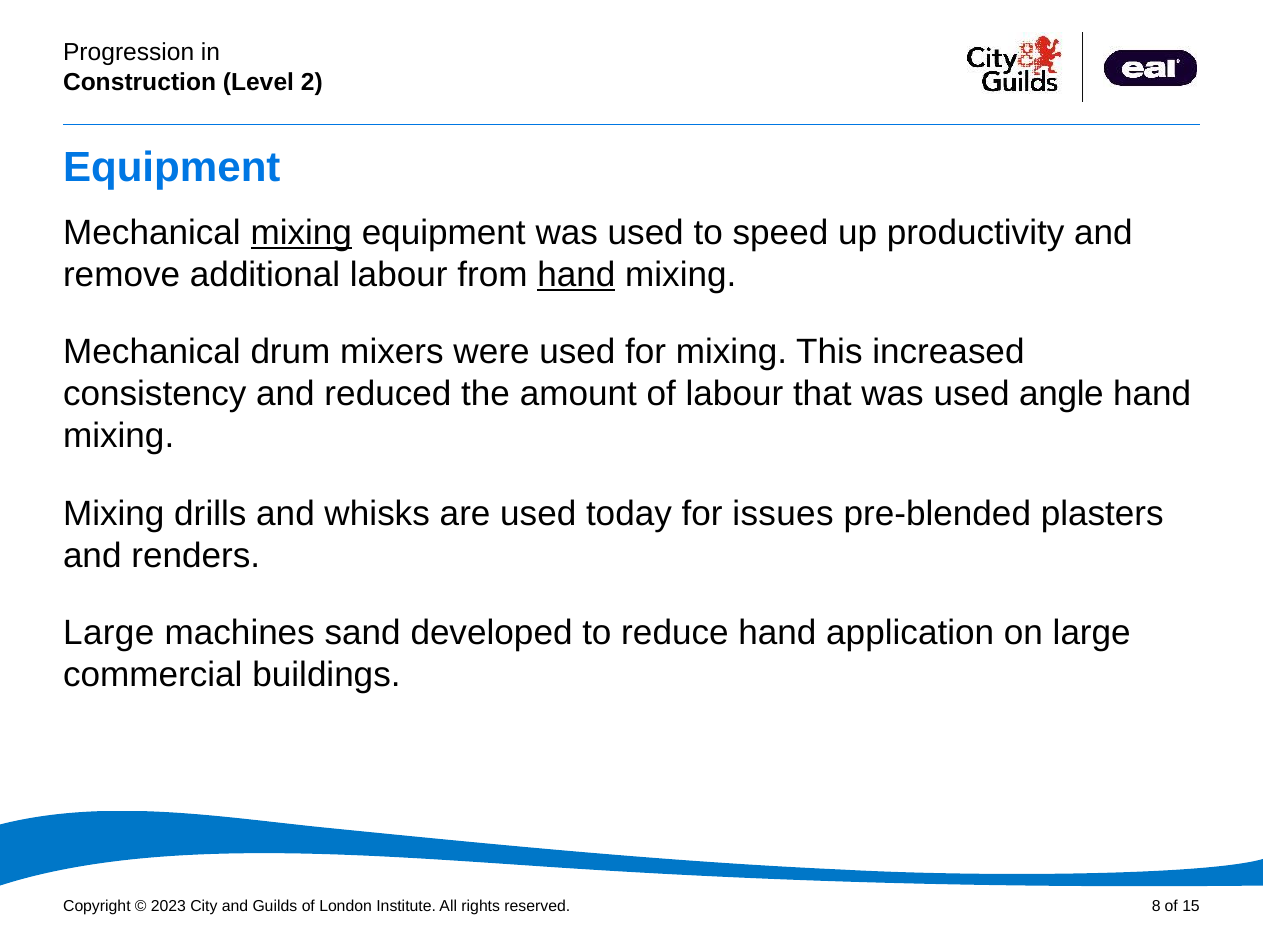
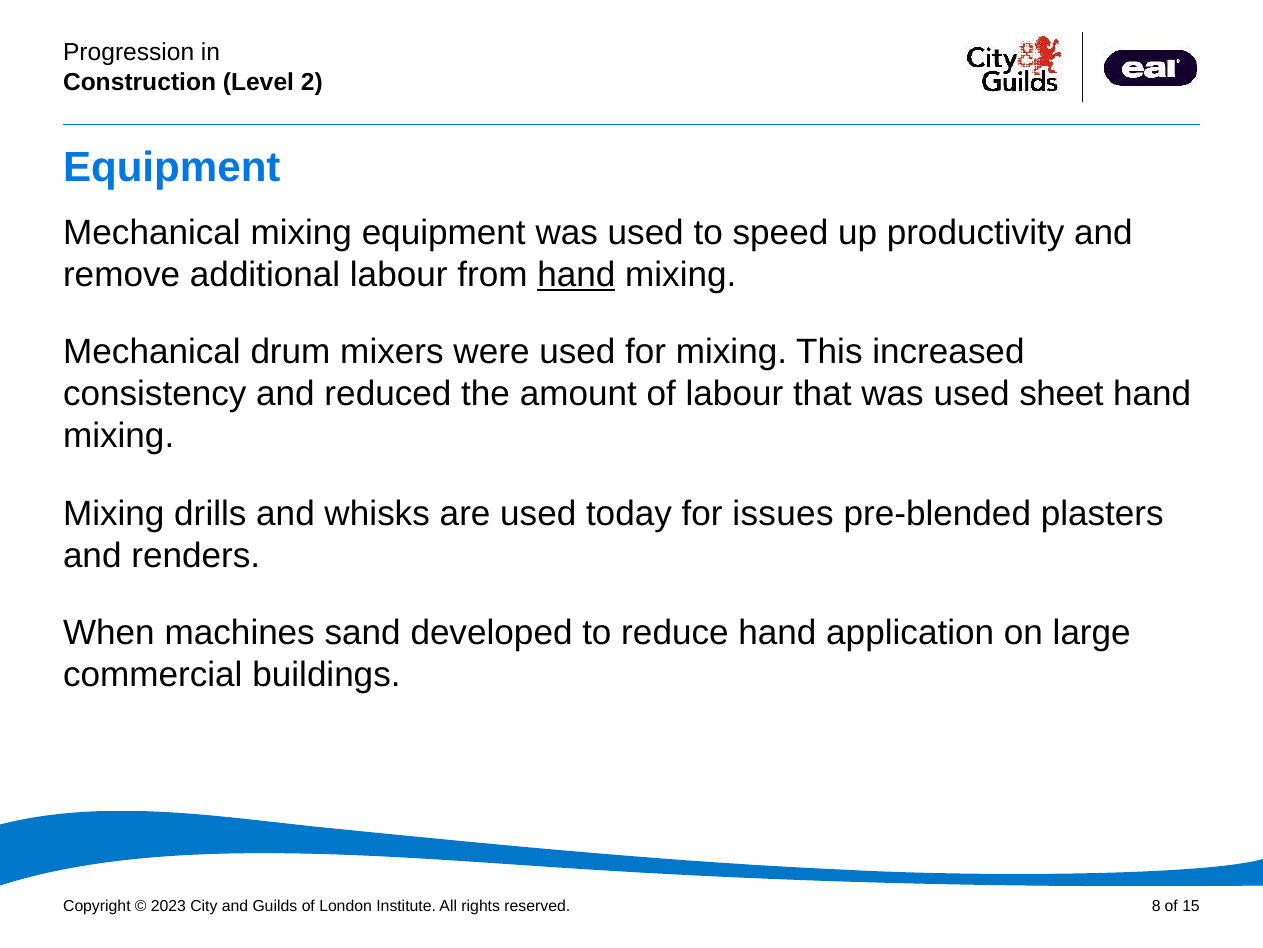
mixing underline: present -> none (301, 232)
angle: angle -> sheet (1061, 394)
Large: Large -> When (109, 632)
